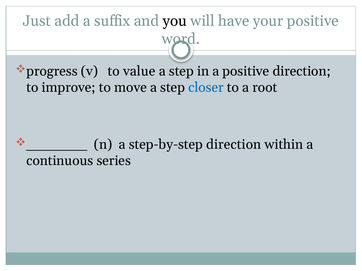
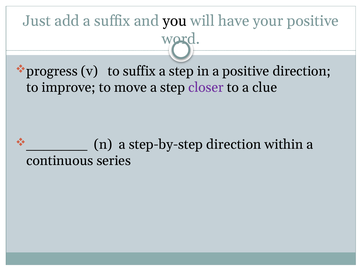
to value: value -> suffix (139, 71)
closer colour: blue -> purple (206, 88)
root: root -> clue (265, 88)
